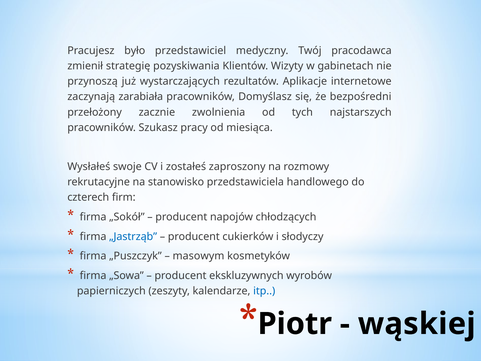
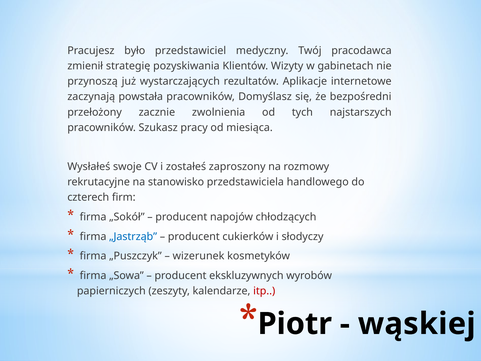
zarabiała: zarabiała -> powstała (141, 97)
masowym: masowym -> wizerunek (199, 256)
itp colour: blue -> red (264, 291)
